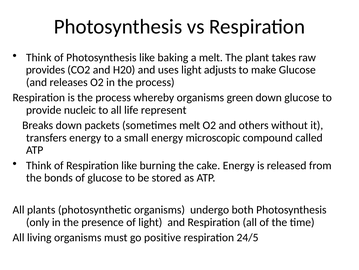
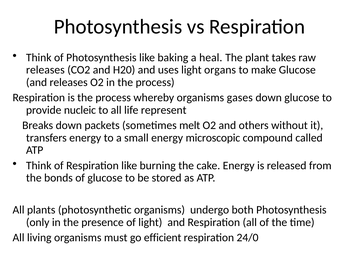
a melt: melt -> heal (211, 57)
provides: provides -> releases (45, 70)
adjusts: adjusts -> organs (220, 70)
green: green -> gases (240, 97)
positive: positive -> efficient (163, 237)
24/5: 24/5 -> 24/0 (248, 237)
